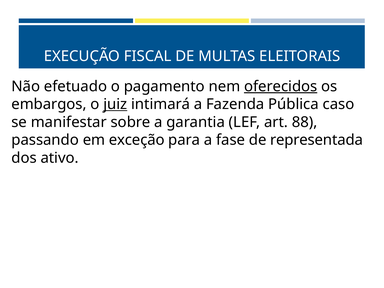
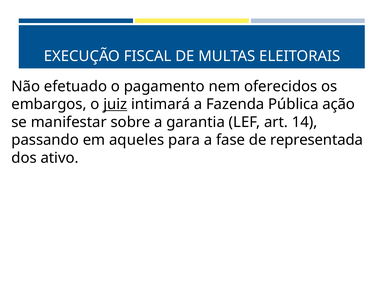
oferecidos underline: present -> none (281, 86)
caso: caso -> ação (339, 104)
88: 88 -> 14 (305, 122)
exceção: exceção -> aqueles (137, 140)
